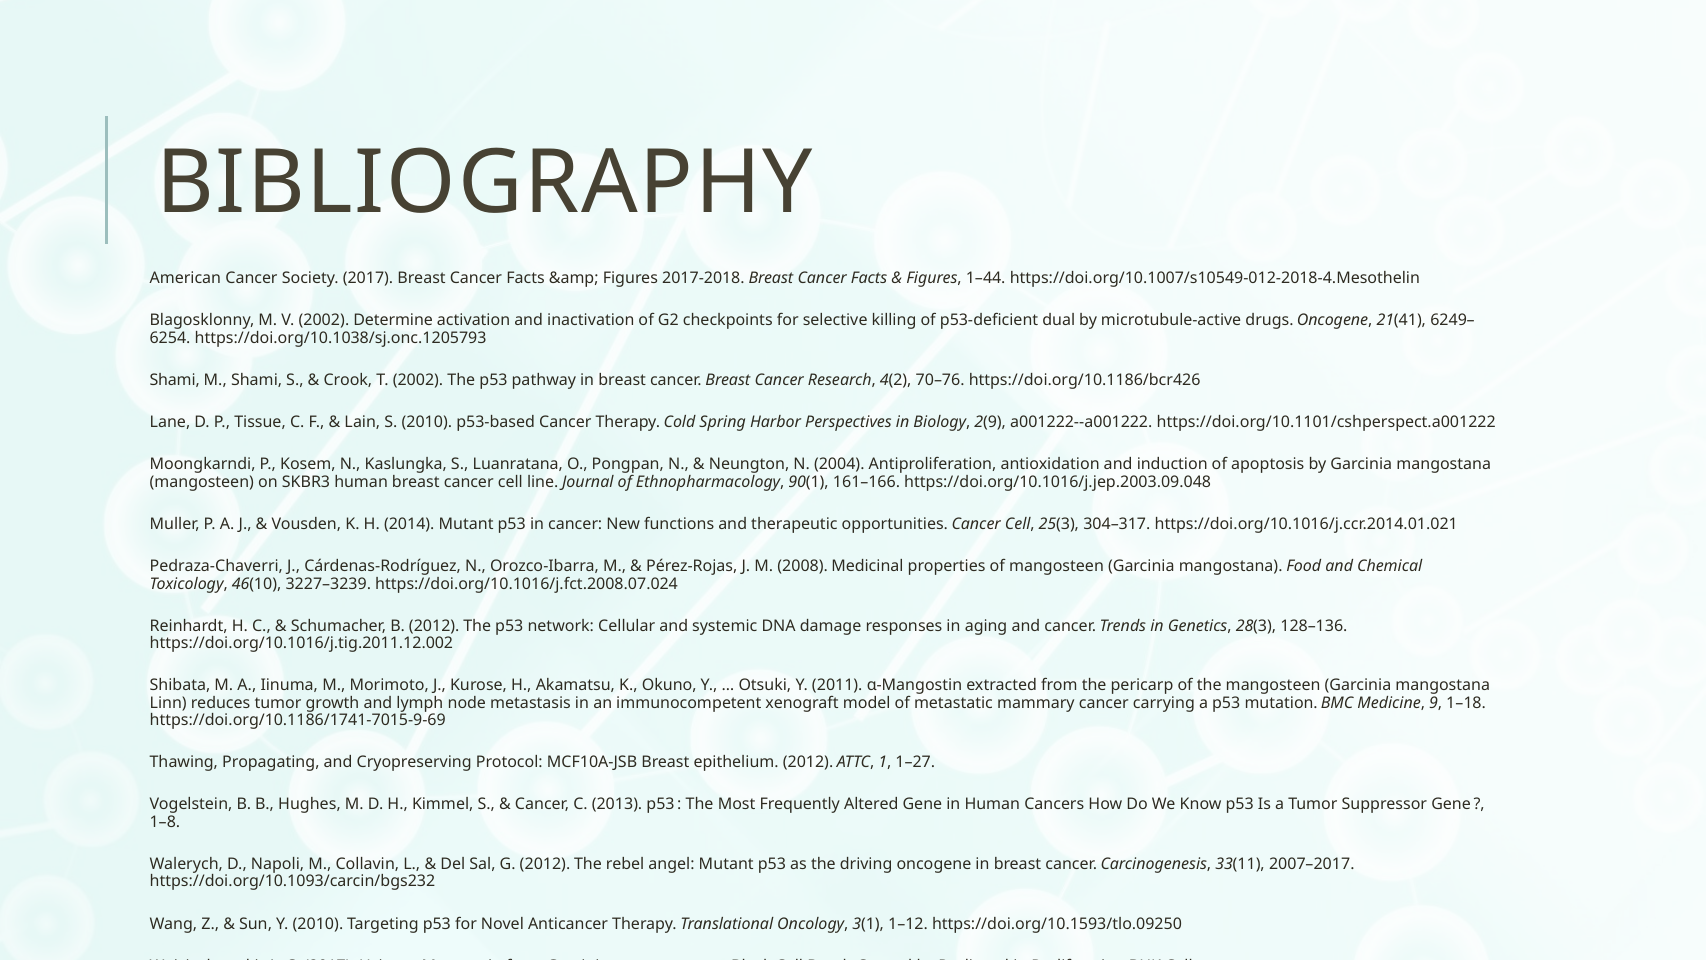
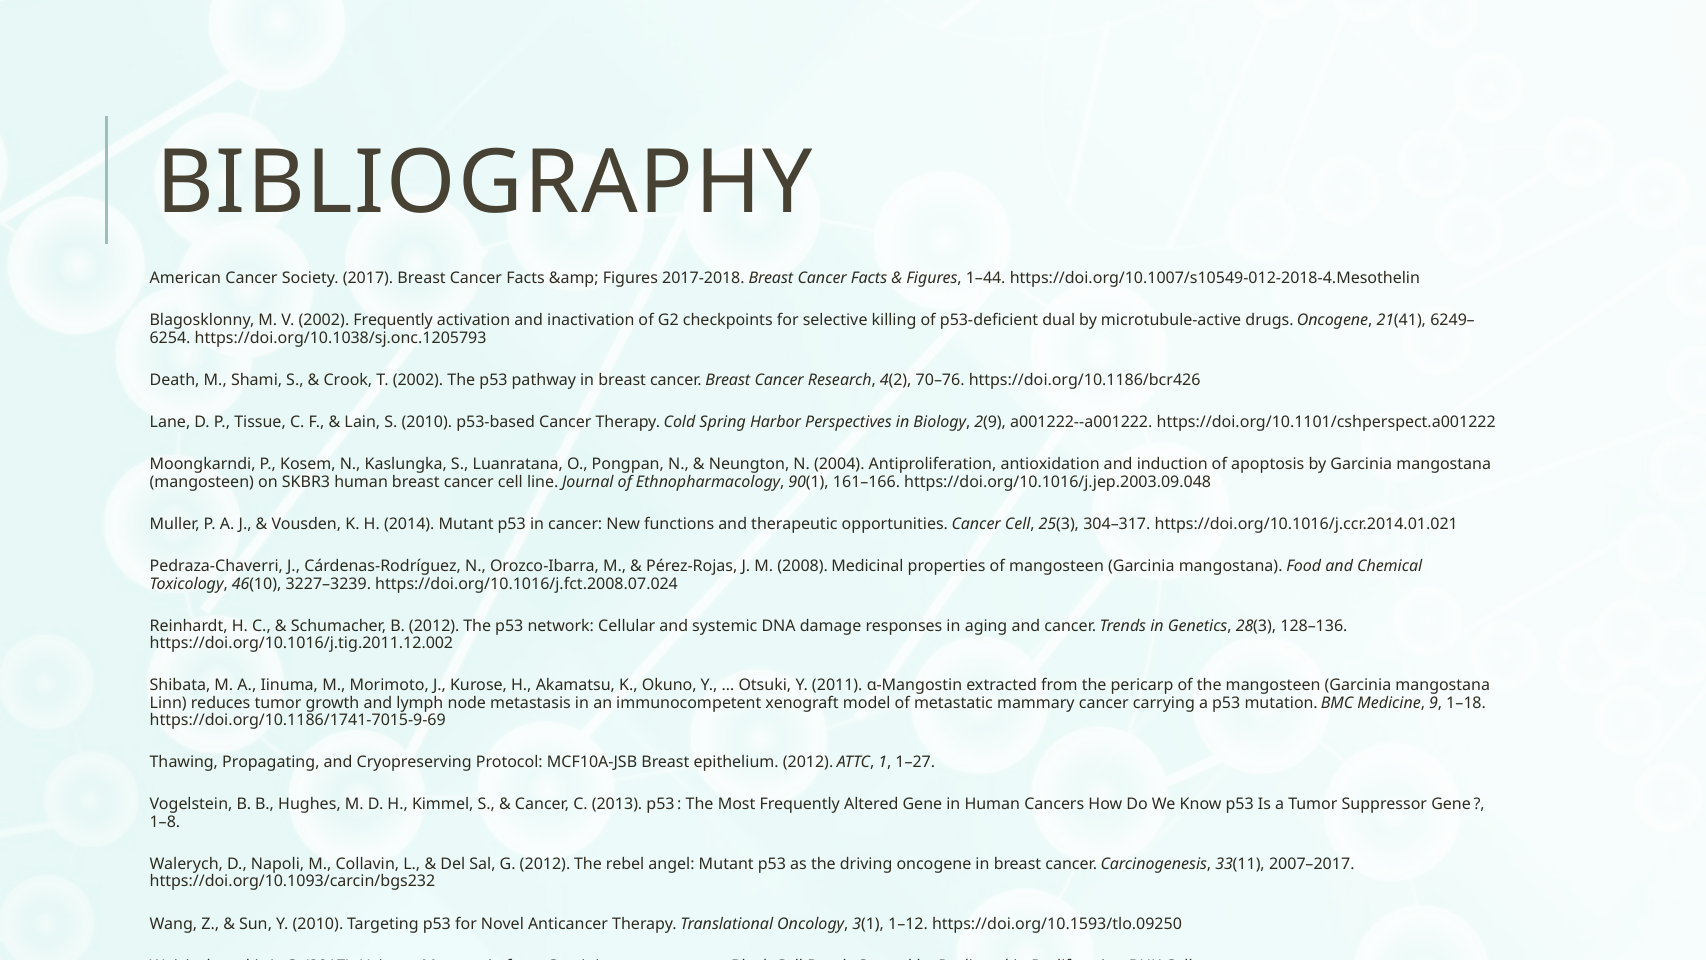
2002 Determine: Determine -> Frequently (393, 320)
Shami: Shami -> Death (175, 380)
